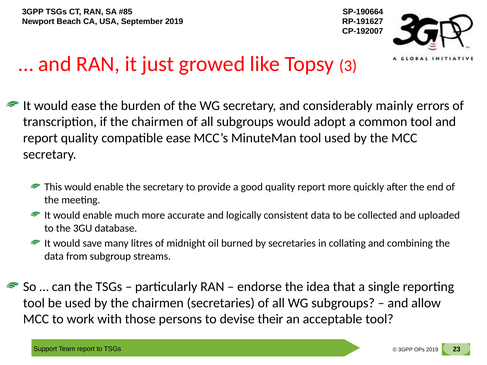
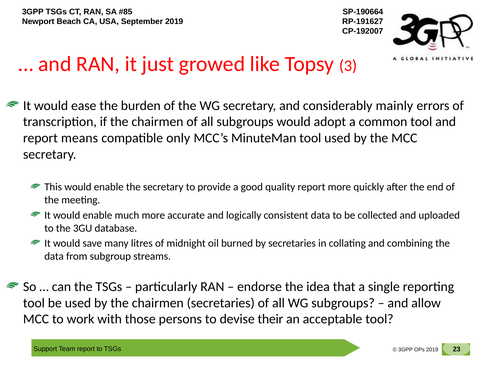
report quality: quality -> means (80, 138)
compatible ease: ease -> only (178, 138)
